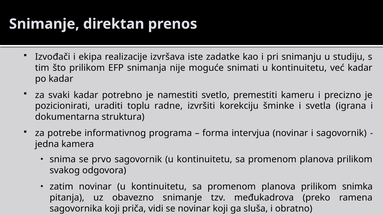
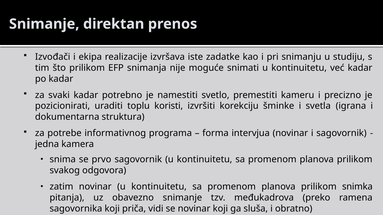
radne: radne -> koristi (169, 106)
